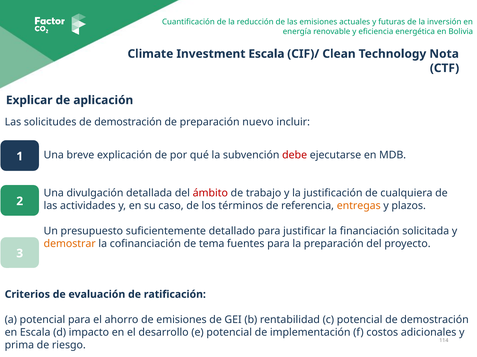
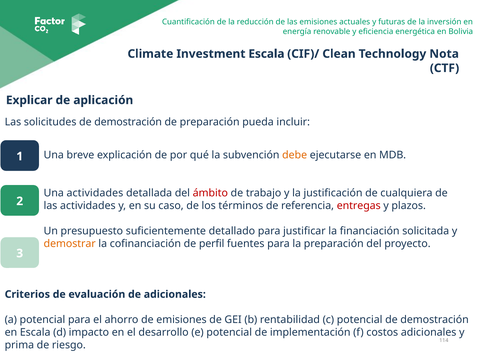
nuevo: nuevo -> pueda (258, 122)
debe colour: red -> orange (295, 155)
Una divulgación: divulgación -> actividades (95, 193)
entregas colour: orange -> red (359, 206)
tema: tema -> perfil (212, 244)
de ratificación: ratificación -> adicionales (175, 295)
